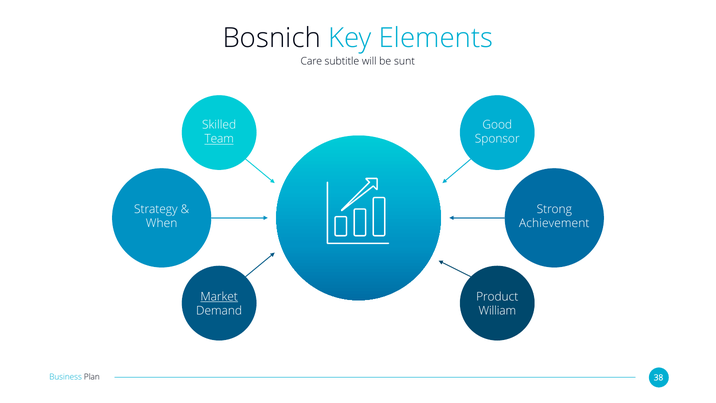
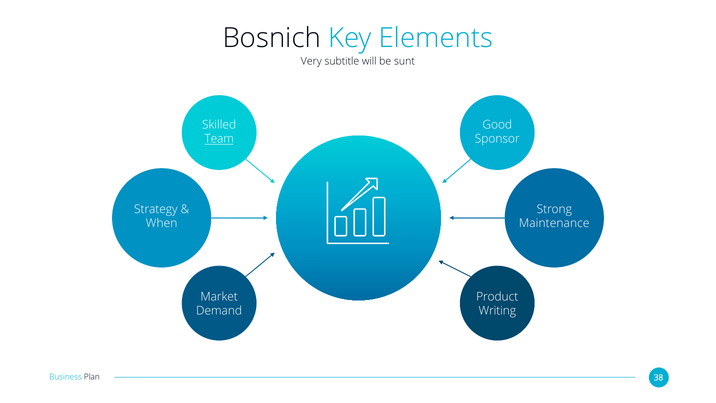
Care: Care -> Very (311, 61)
Achievement: Achievement -> Maintenance (554, 223)
Market underline: present -> none (219, 296)
William: William -> Writing (497, 311)
